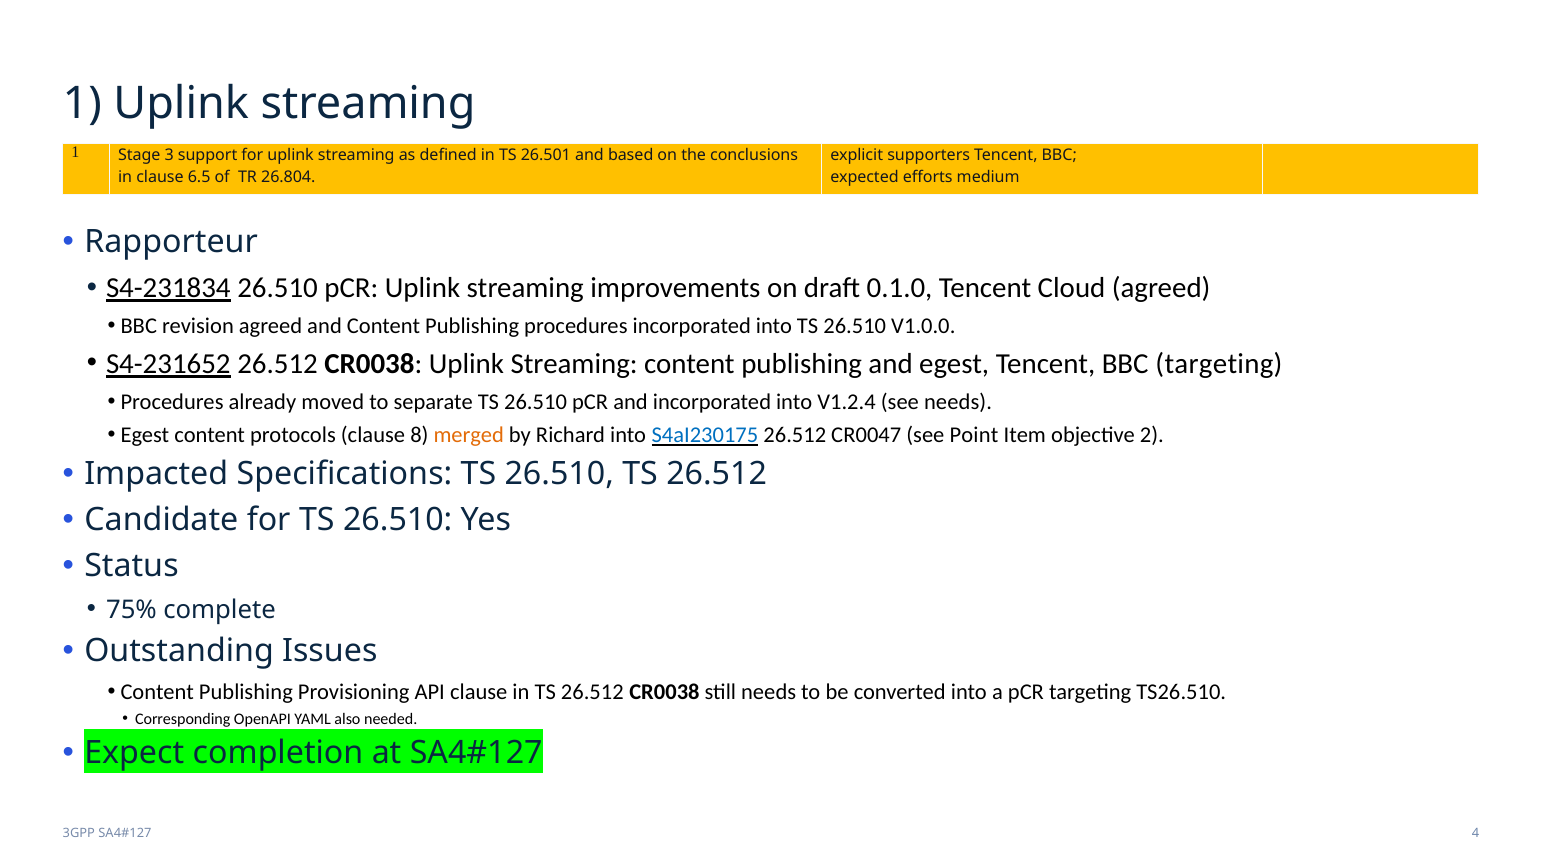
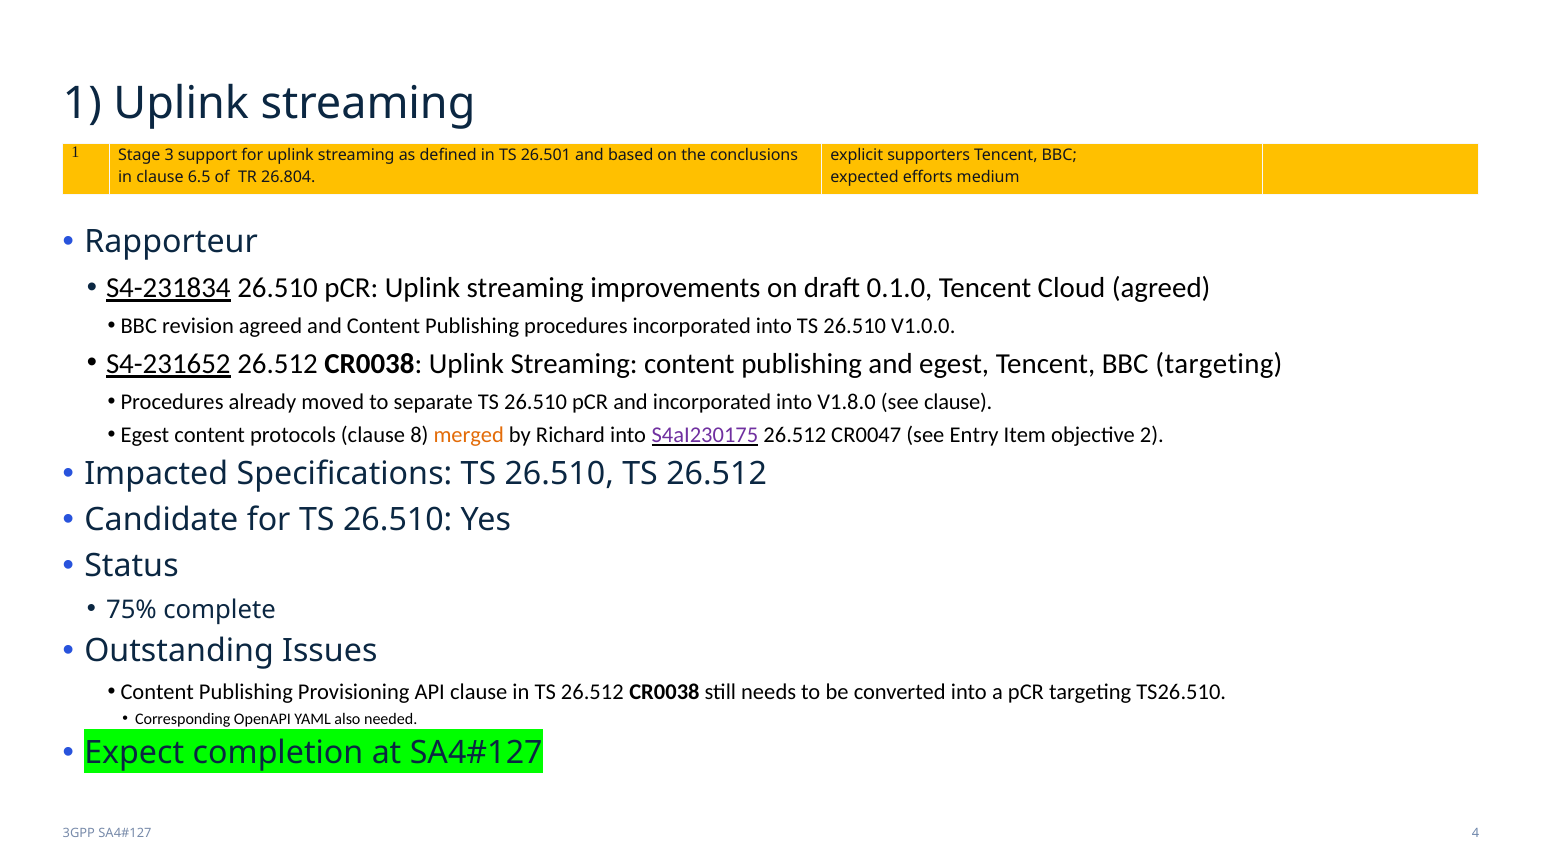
V1.2.4: V1.2.4 -> V1.8.0 (847, 402)
see needs: needs -> clause (958, 402)
S4aI230175 colour: blue -> purple (705, 435)
Point: Point -> Entry (974, 435)
